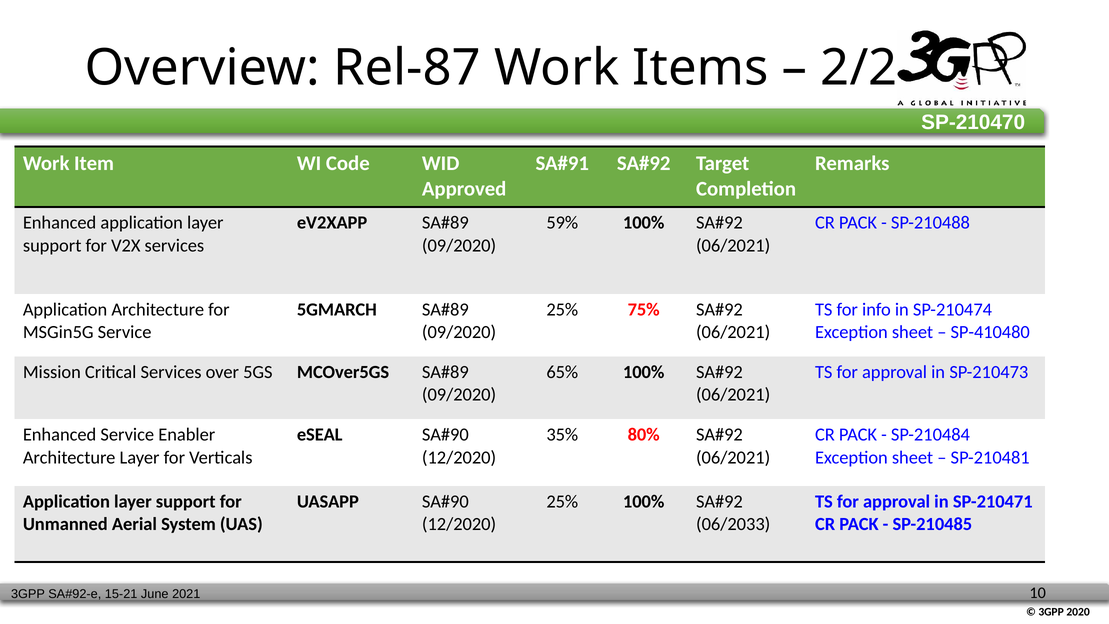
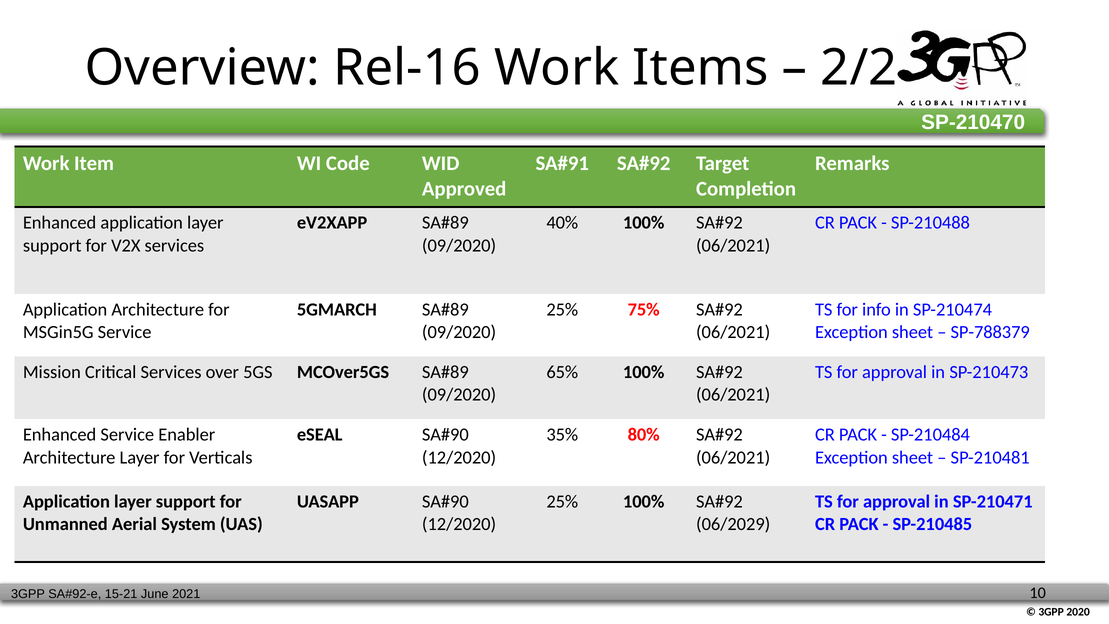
Rel-87: Rel-87 -> Rel-16 (407, 68)
59%: 59% -> 40% (562, 223)
SP-410480: SP-410480 -> SP-788379 (990, 332)
06/2033: 06/2033 -> 06/2029 (733, 524)
